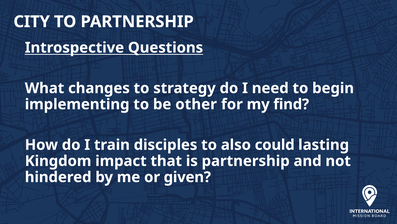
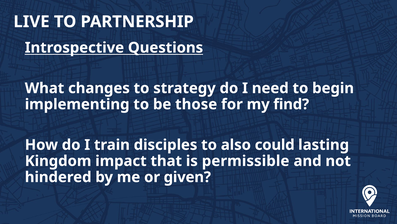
CITY: CITY -> LIVE (32, 22)
other: other -> those (196, 104)
is partnership: partnership -> permissible (246, 161)
